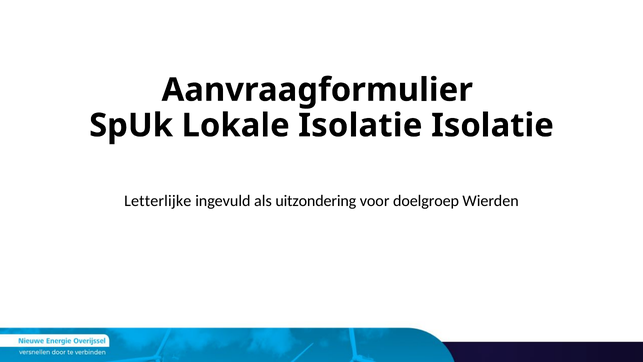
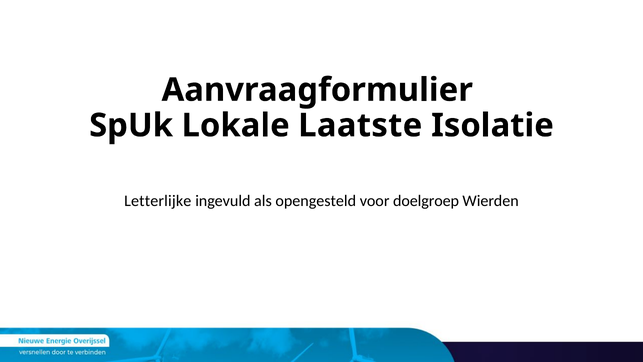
Lokale Isolatie: Isolatie -> Laatste (360, 125)
uitzondering: uitzondering -> opengesteld (316, 201)
